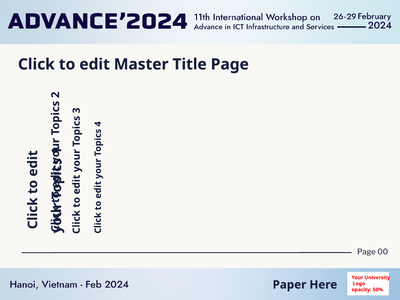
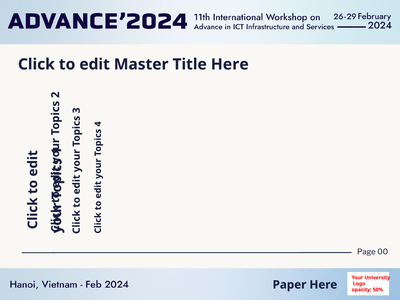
Title Page: Page -> Here (230, 64)
